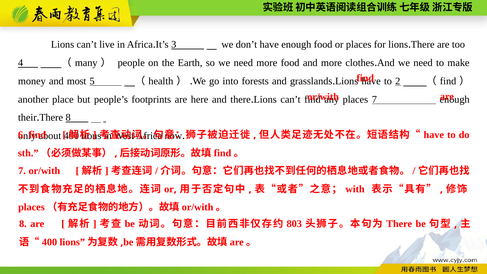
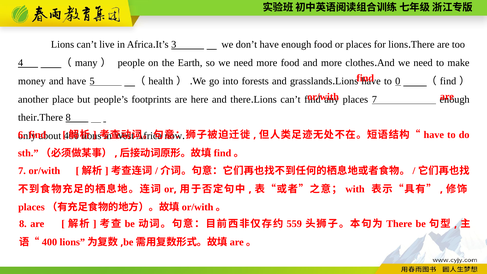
and most: most -> have (77, 81)
2: 2 -> 0 (398, 81)
803: 803 -> 559 (294, 224)
